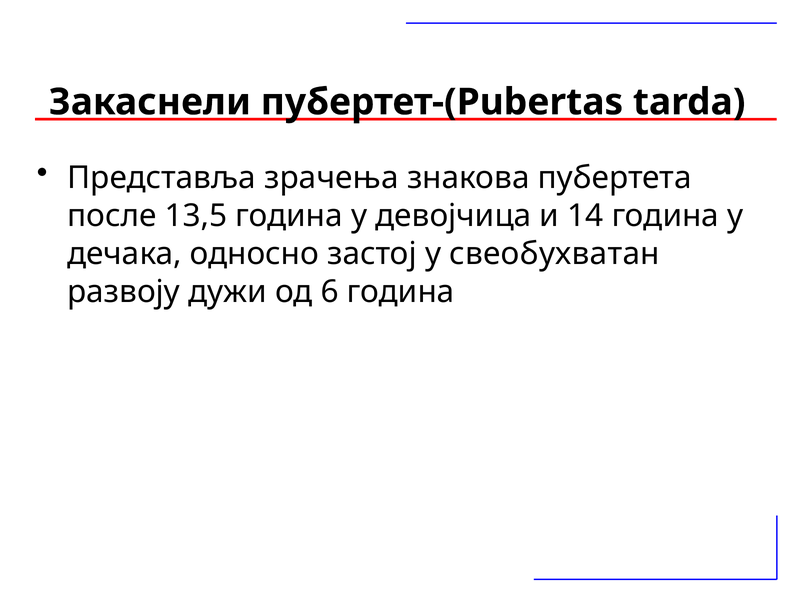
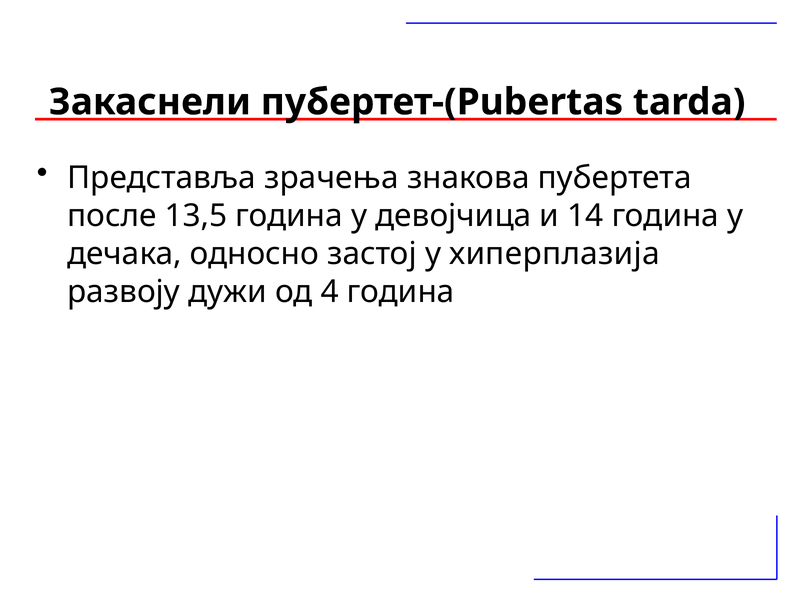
свеобухватан: свеобухватан -> хипeрплaзијa (554, 254)
6: 6 -> 4 (330, 292)
